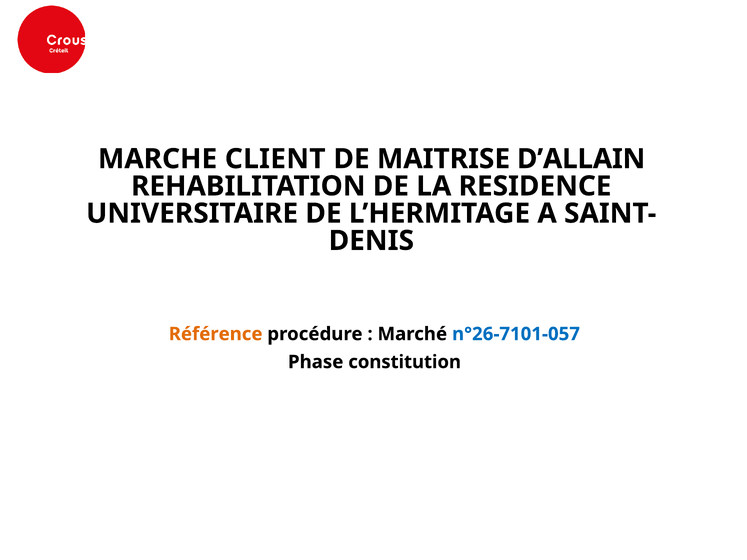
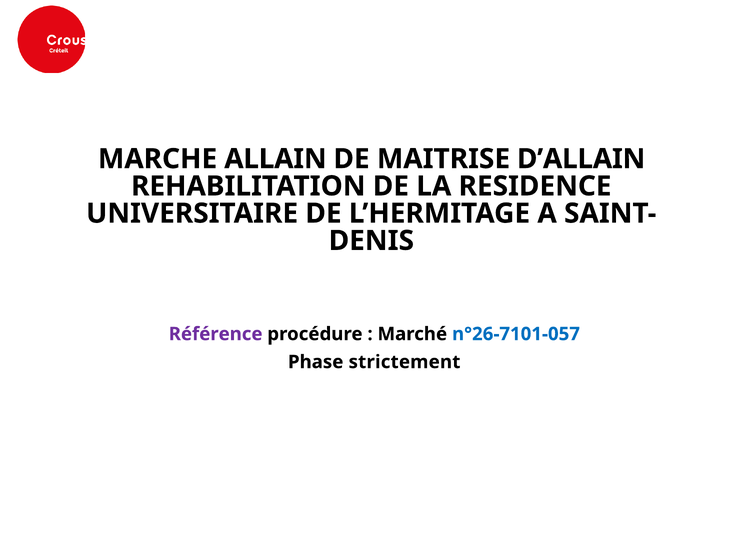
CLIENT: CLIENT -> ALLAIN (275, 159)
Référence colour: orange -> purple (216, 334)
constitution: constitution -> strictement (404, 362)
